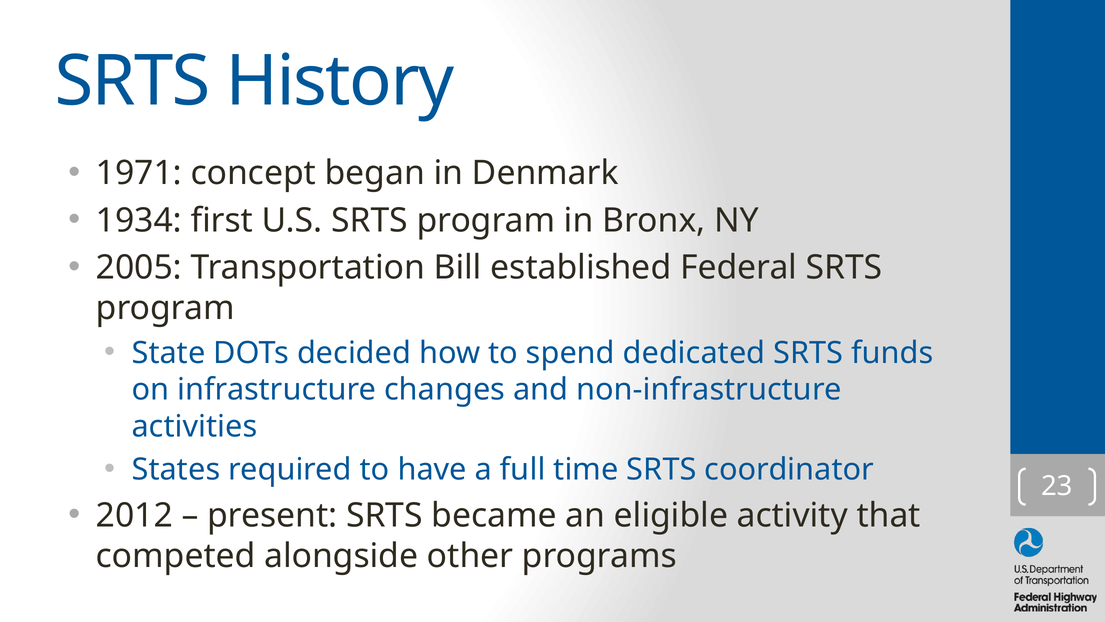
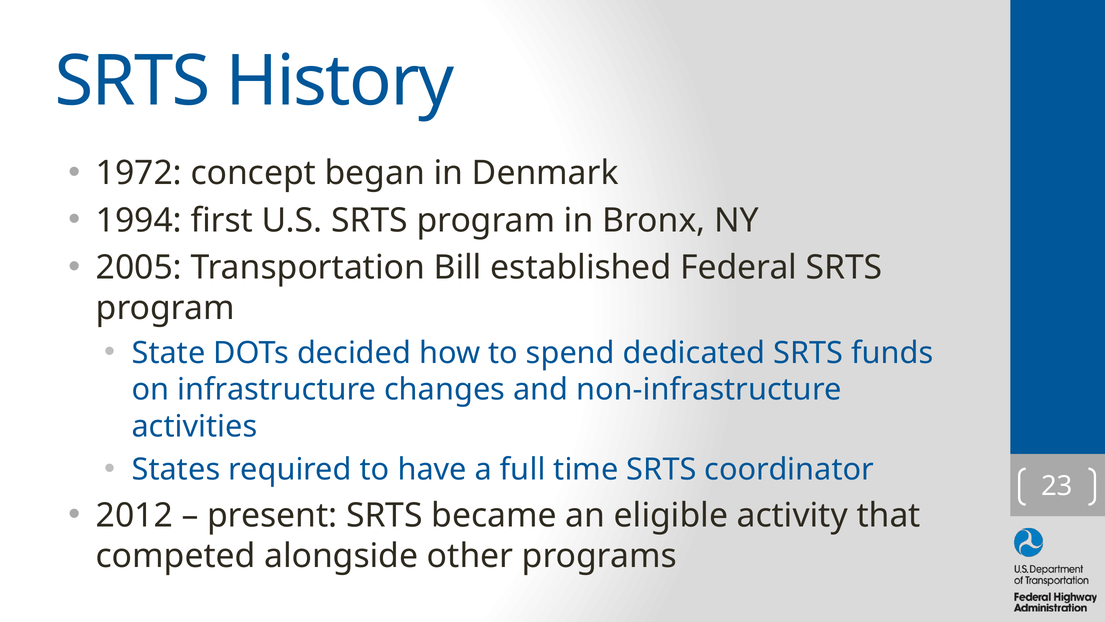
1971: 1971 -> 1972 (139, 173)
1934: 1934 -> 1994 (139, 220)
